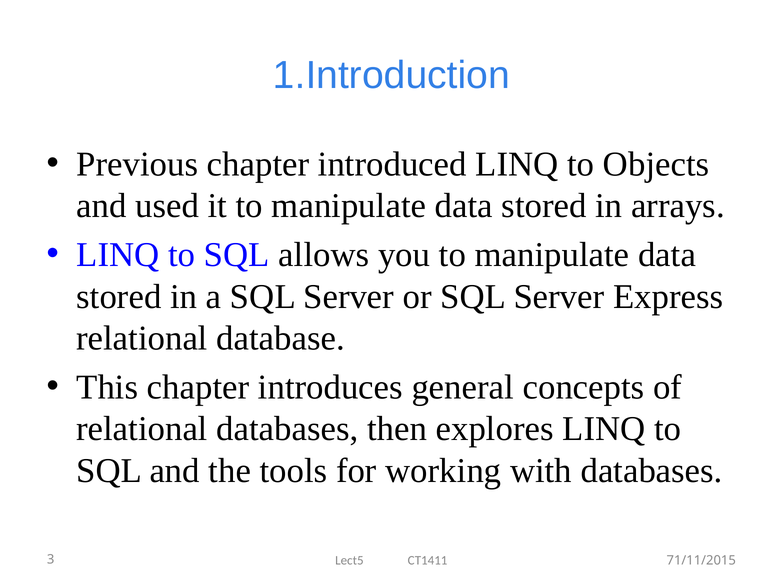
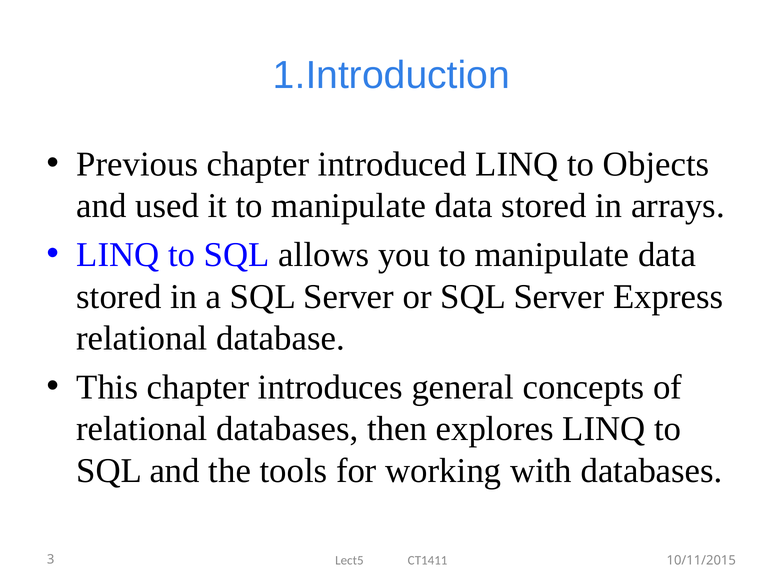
71/11/2015: 71/11/2015 -> 10/11/2015 (701, 561)
